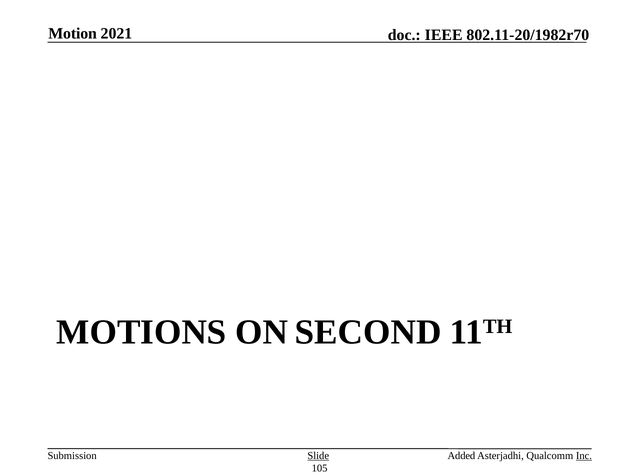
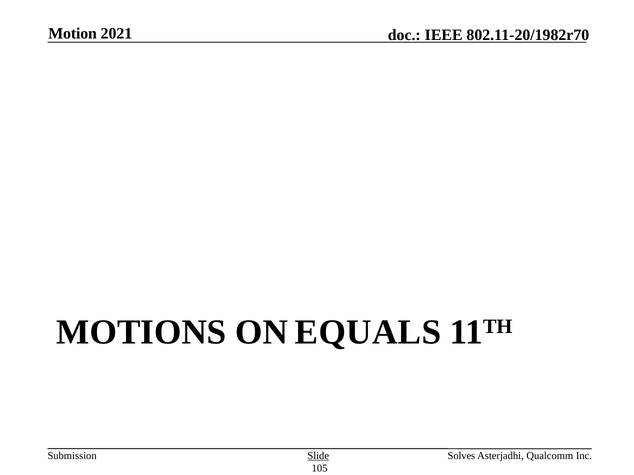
SECOND: SECOND -> EQUALS (368, 332)
Added: Added -> Solves (461, 456)
Inc underline: present -> none (584, 456)
